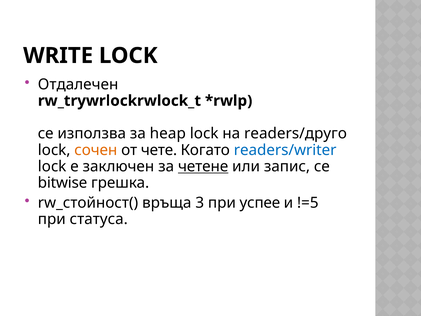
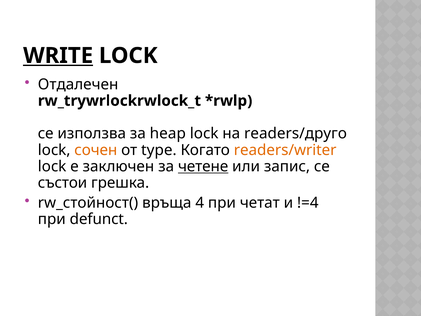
WRITE underline: none -> present (58, 56)
чете: чете -> type (159, 150)
readers/writer colour: blue -> orange (285, 150)
bitwise: bitwise -> състои (63, 183)
3: 3 -> 4 (200, 203)
успее: успее -> четат (260, 203)
!=5: !=5 -> !=4 (308, 203)
статуса: статуса -> defunct (99, 219)
